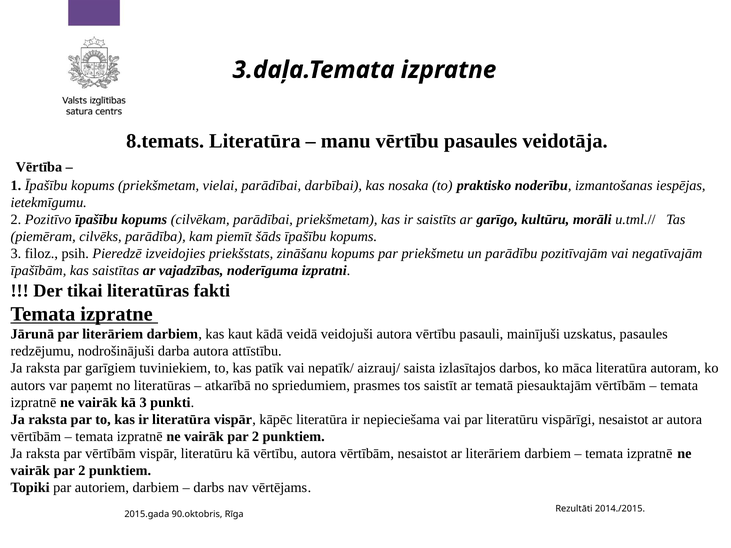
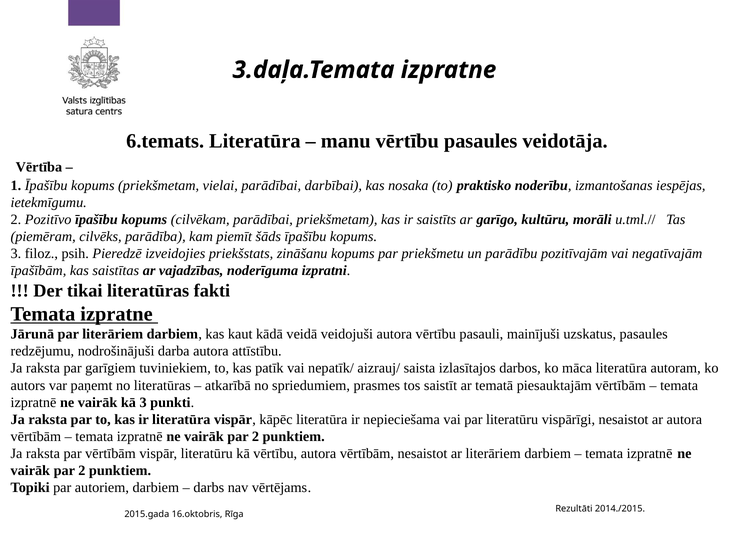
8.temats: 8.temats -> 6.temats (165, 141)
90.oktobris: 90.oktobris -> 16.oktobris (197, 514)
